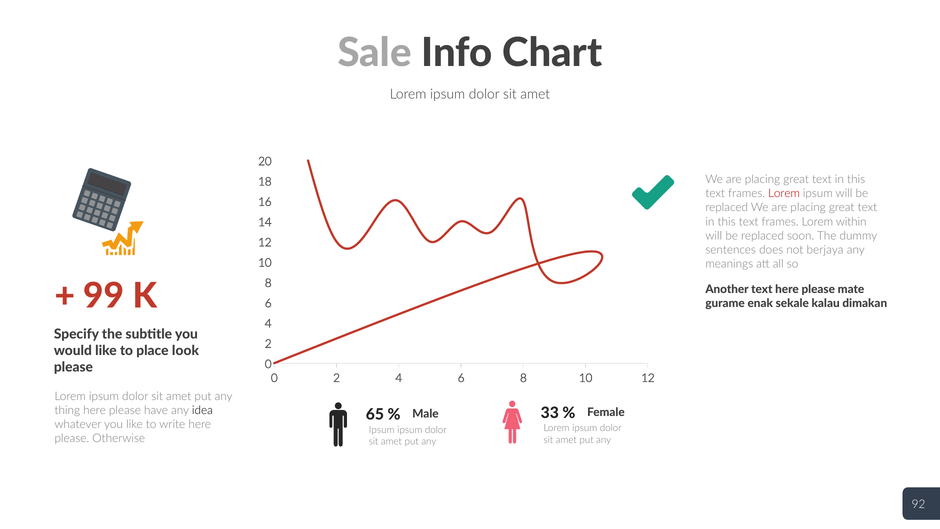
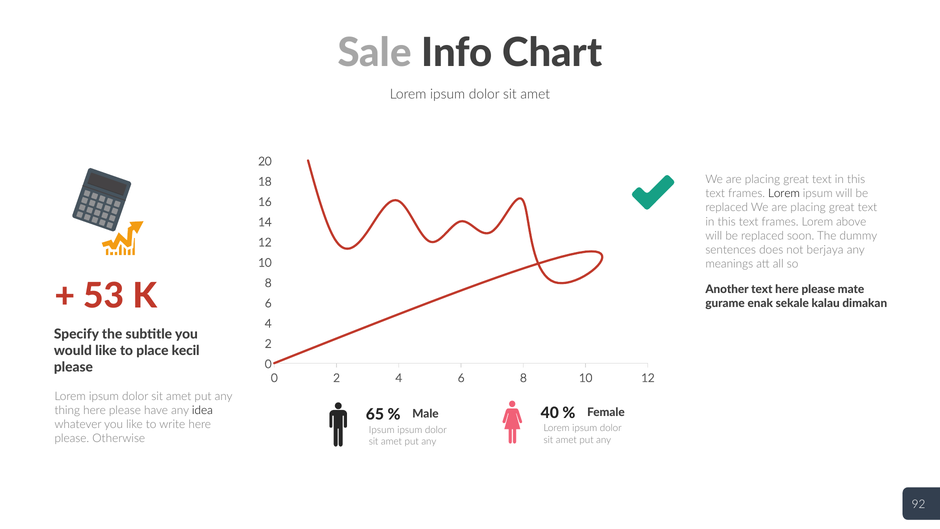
Lorem colour: red -> black (784, 193)
within: within -> above (851, 222)
99: 99 -> 53 (104, 296)
look: look -> kecil (186, 350)
33: 33 -> 40 (550, 413)
